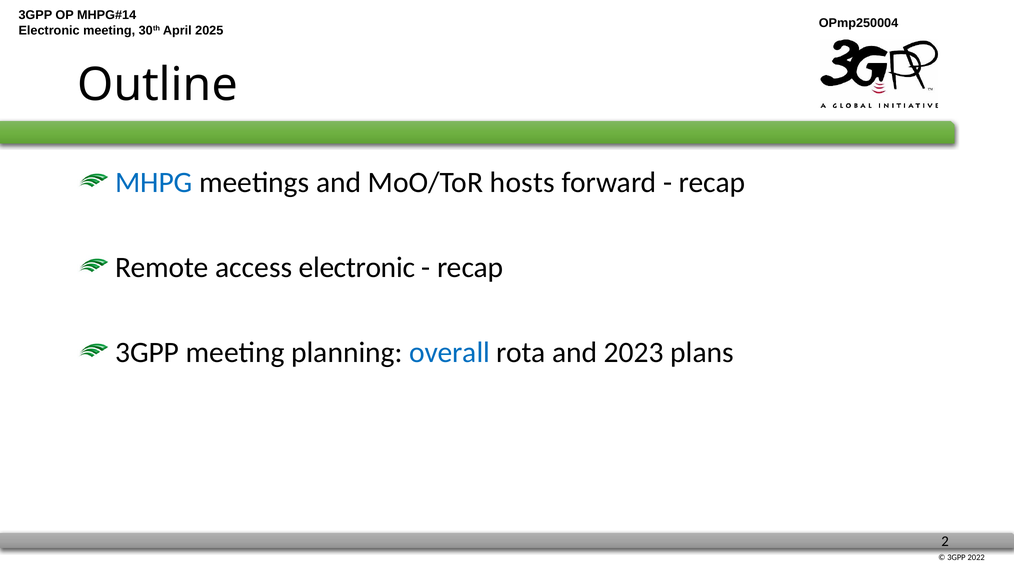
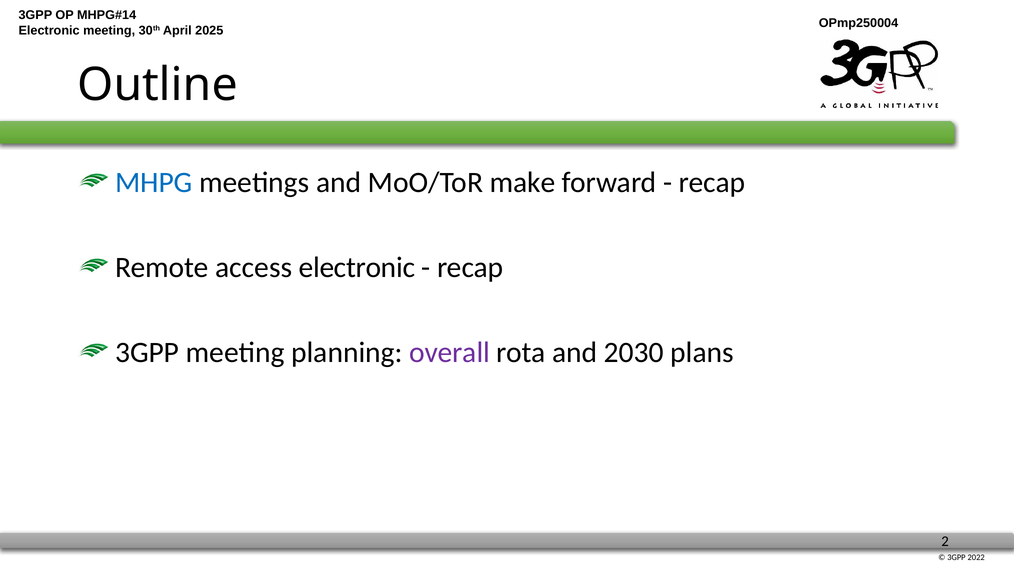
hosts: hosts -> make (522, 183)
overall colour: blue -> purple (450, 353)
2023: 2023 -> 2030 (634, 353)
